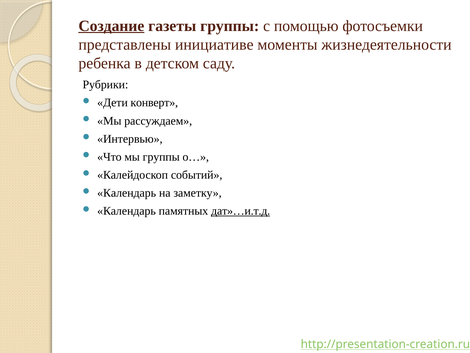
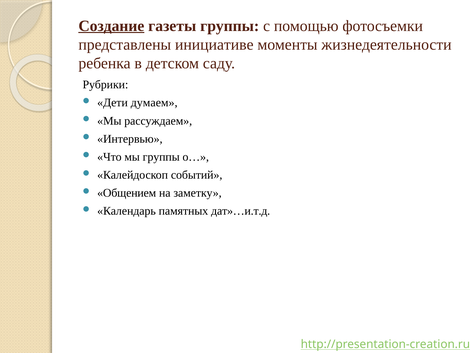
конверт: конверт -> думаем (154, 103)
Календарь: Календарь -> Общением (127, 193)
дат»…и.т.д underline: present -> none (241, 211)
